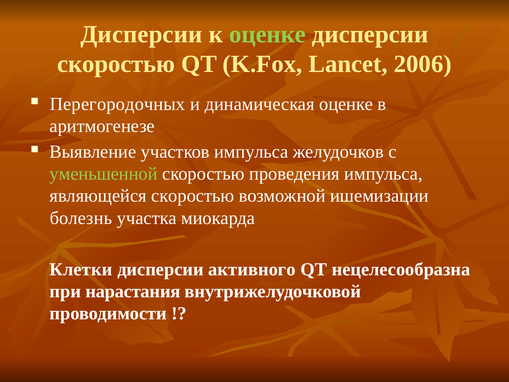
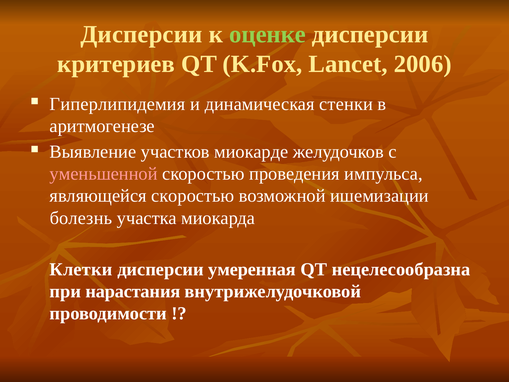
скоростью: скоростью -> критериев (116, 64)
Перегородочных: Перегородочных -> Гиперлипидемия (118, 104)
динамическая оценке: оценке -> стенки (346, 104)
участков импульса: импульса -> миокарде (251, 152)
уменьшенной colour: light green -> pink (104, 174)
активного: активного -> умеренная (252, 269)
